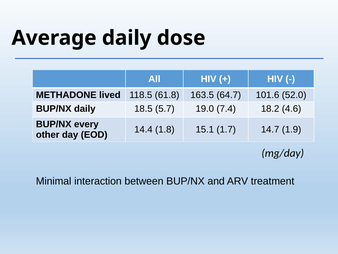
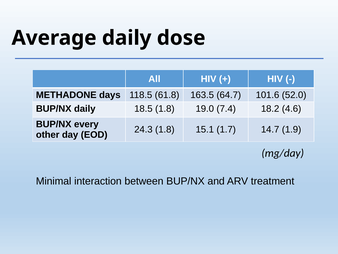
lived: lived -> days (110, 95)
18.5 5.7: 5.7 -> 1.8 (165, 109)
14.4: 14.4 -> 24.3 (143, 129)
